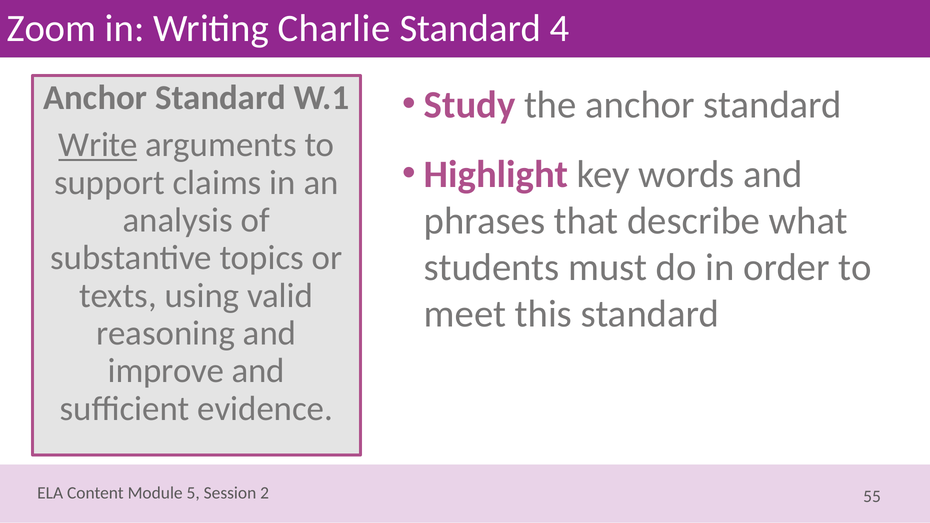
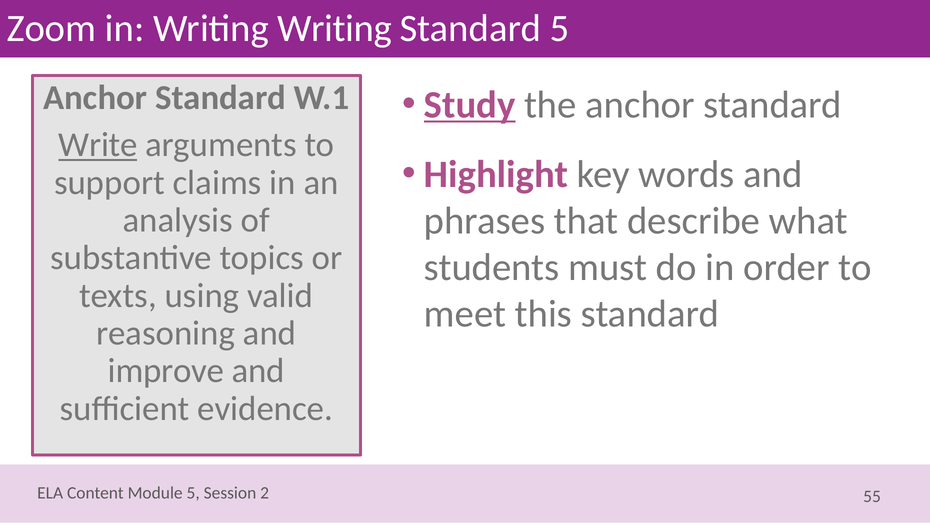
Writing Charlie: Charlie -> Writing (334, 29)
Standard 4: 4 -> 5 (559, 29)
Study underline: none -> present (470, 105)
